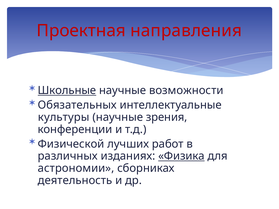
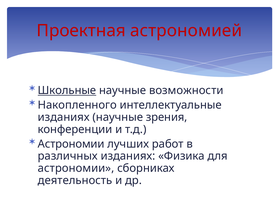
направления: направления -> астрономией (186, 31)
Обязательных: Обязательных -> Накопленного (77, 105)
культуры: культуры -> изданиях (64, 117)
Физической: Физической -> Астрономии (71, 144)
Физика underline: present -> none (181, 156)
